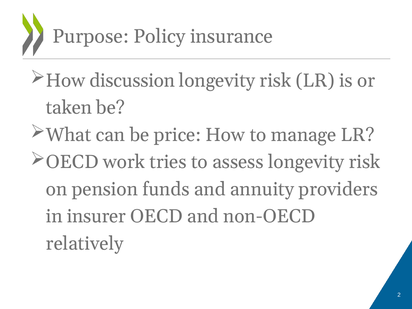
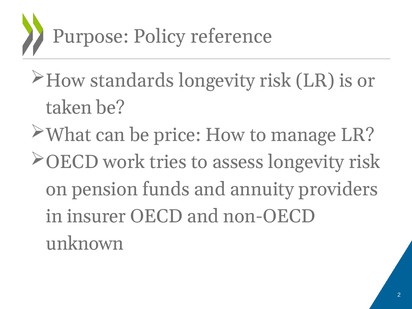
insurance: insurance -> reference (231, 37)
discussion: discussion -> standards (132, 80)
relatively: relatively -> unknown (85, 244)
